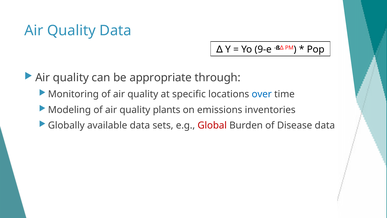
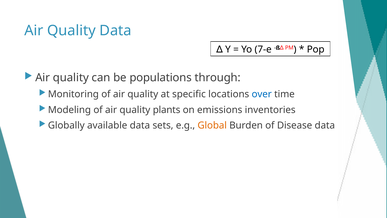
9-e: 9-e -> 7-e (263, 49)
appropriate: appropriate -> populations (161, 78)
Global colour: red -> orange (212, 125)
